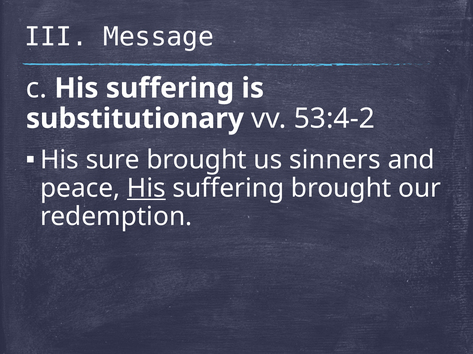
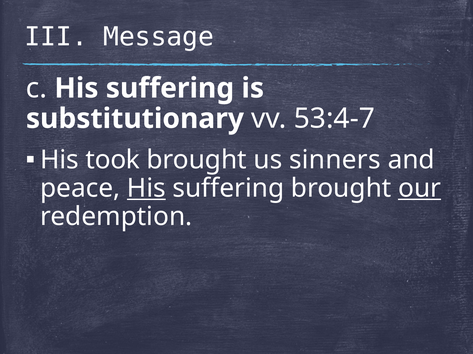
53:4-2: 53:4-2 -> 53:4-7 (334, 119)
sure: sure -> took (113, 160)
our underline: none -> present (420, 188)
